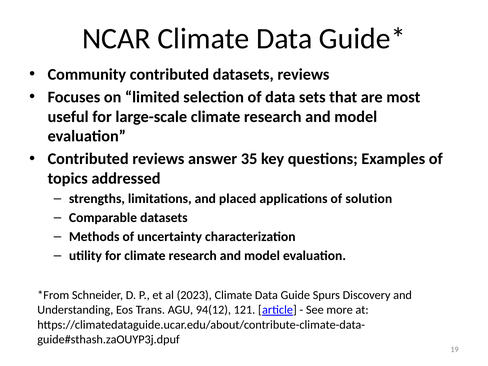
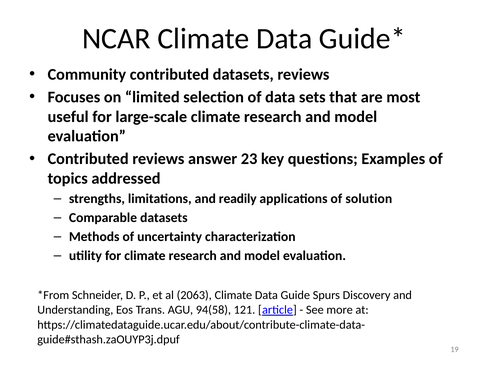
35: 35 -> 23 (249, 159)
placed: placed -> readily (238, 199)
2023: 2023 -> 2063 (194, 295)
94(12: 94(12 -> 94(58 (213, 310)
